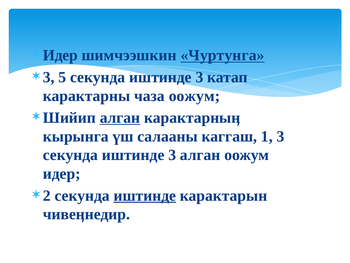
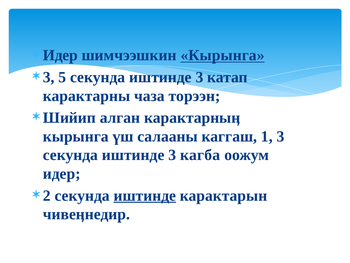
шимчээшкин Чуртунга: Чуртунга -> Кырынга (223, 55)
чаза оожум: оожум -> торээн (194, 96)
алган underline: present -> none (120, 117)
3 алган: алган -> кагба (200, 155)
